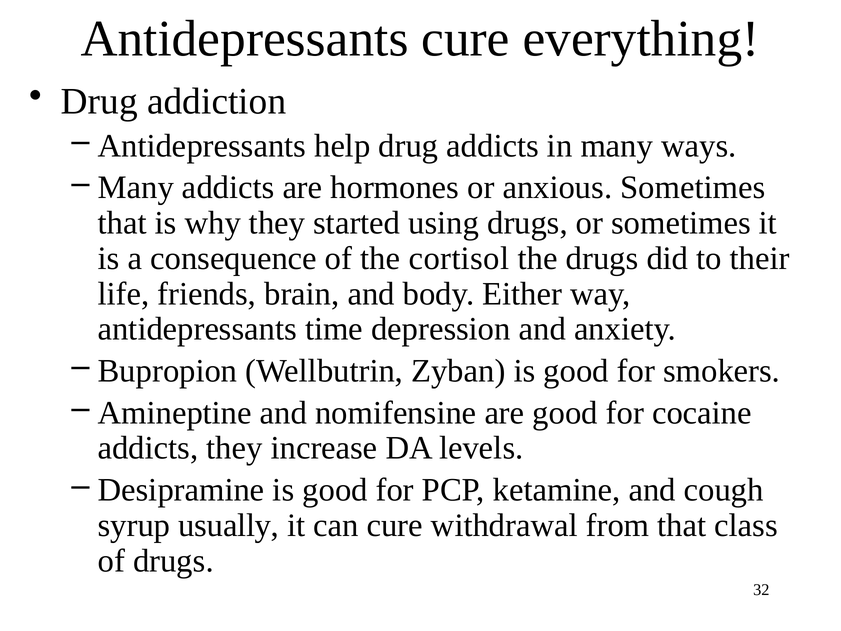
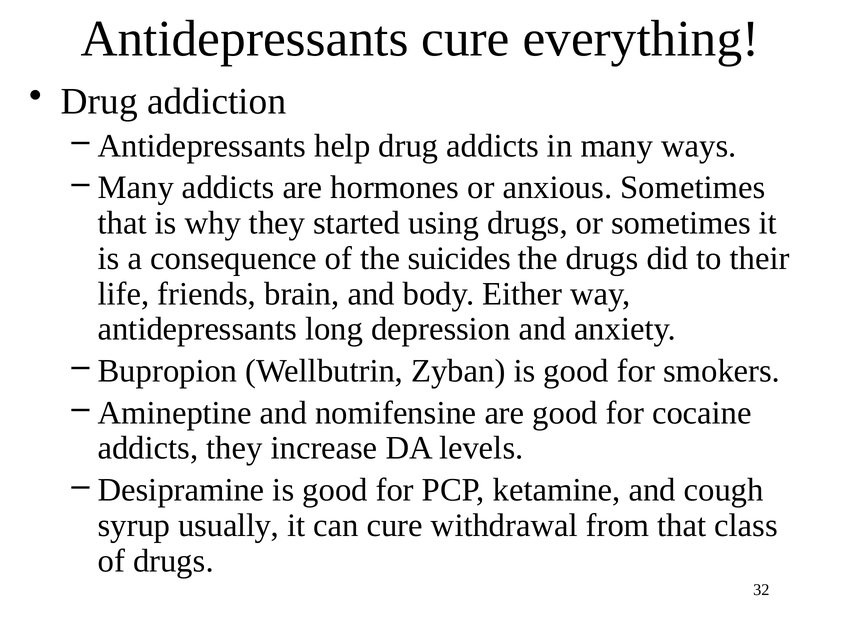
cortisol: cortisol -> suicides (459, 258)
time: time -> long (334, 329)
